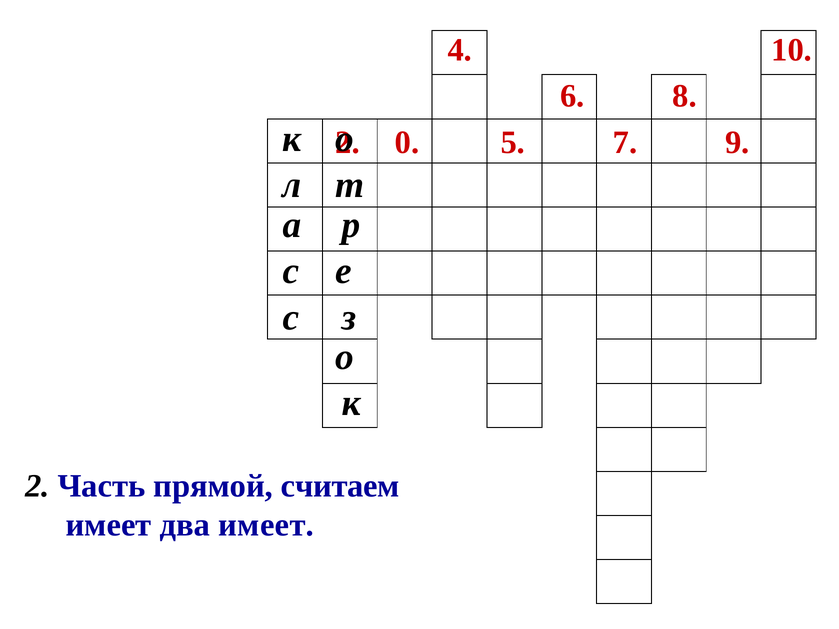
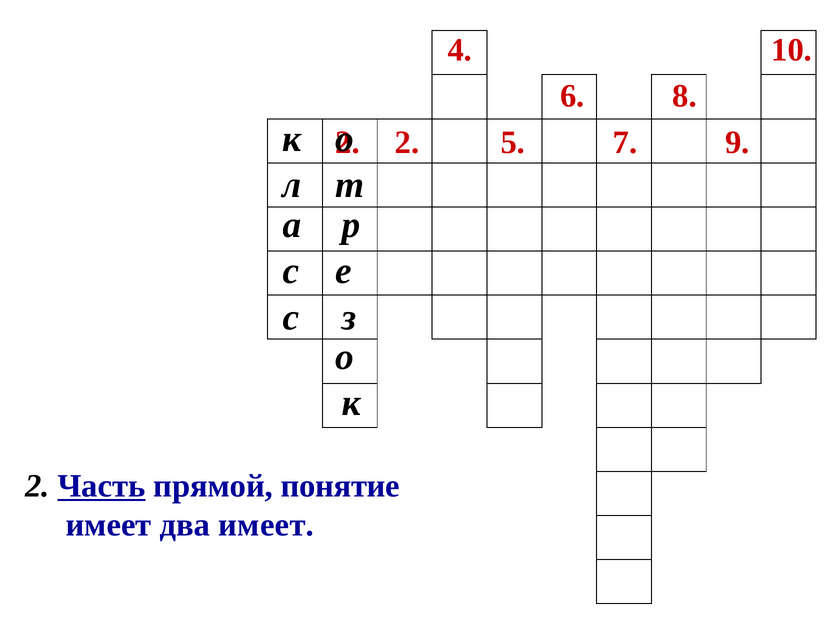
0: 0 -> 2 (407, 142)
Часть underline: none -> present (102, 486)
считаем: считаем -> понятие (340, 486)
